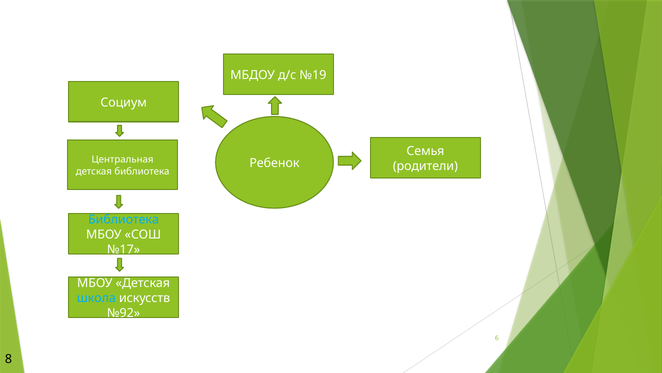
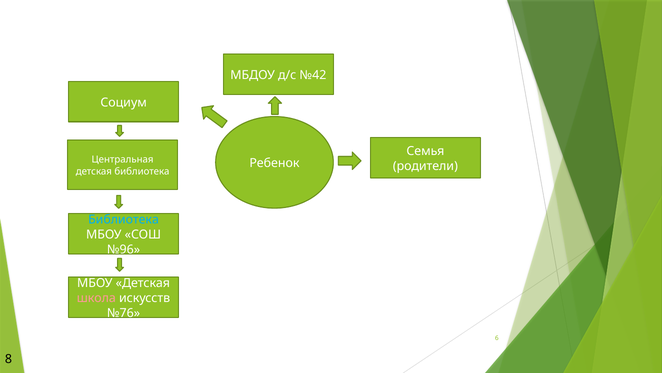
№19: №19 -> №42 (313, 75)
№17: №17 -> №96 (124, 249)
школа colour: light blue -> pink (96, 298)
№92: №92 -> №76 (124, 313)
